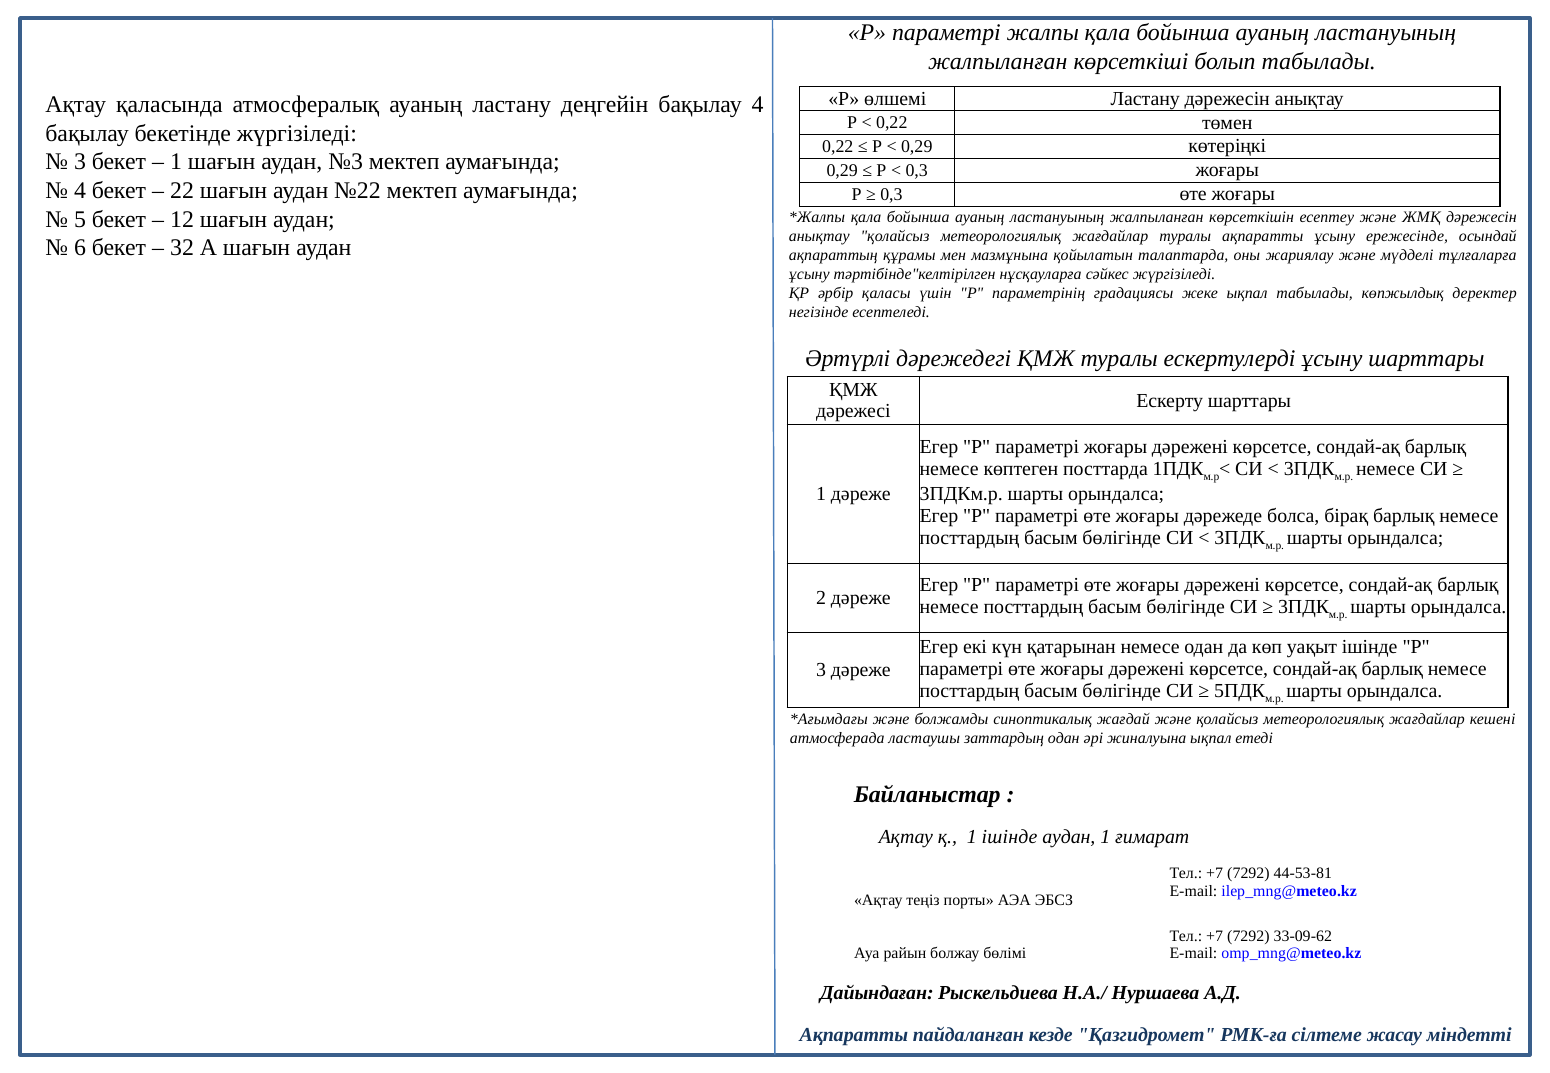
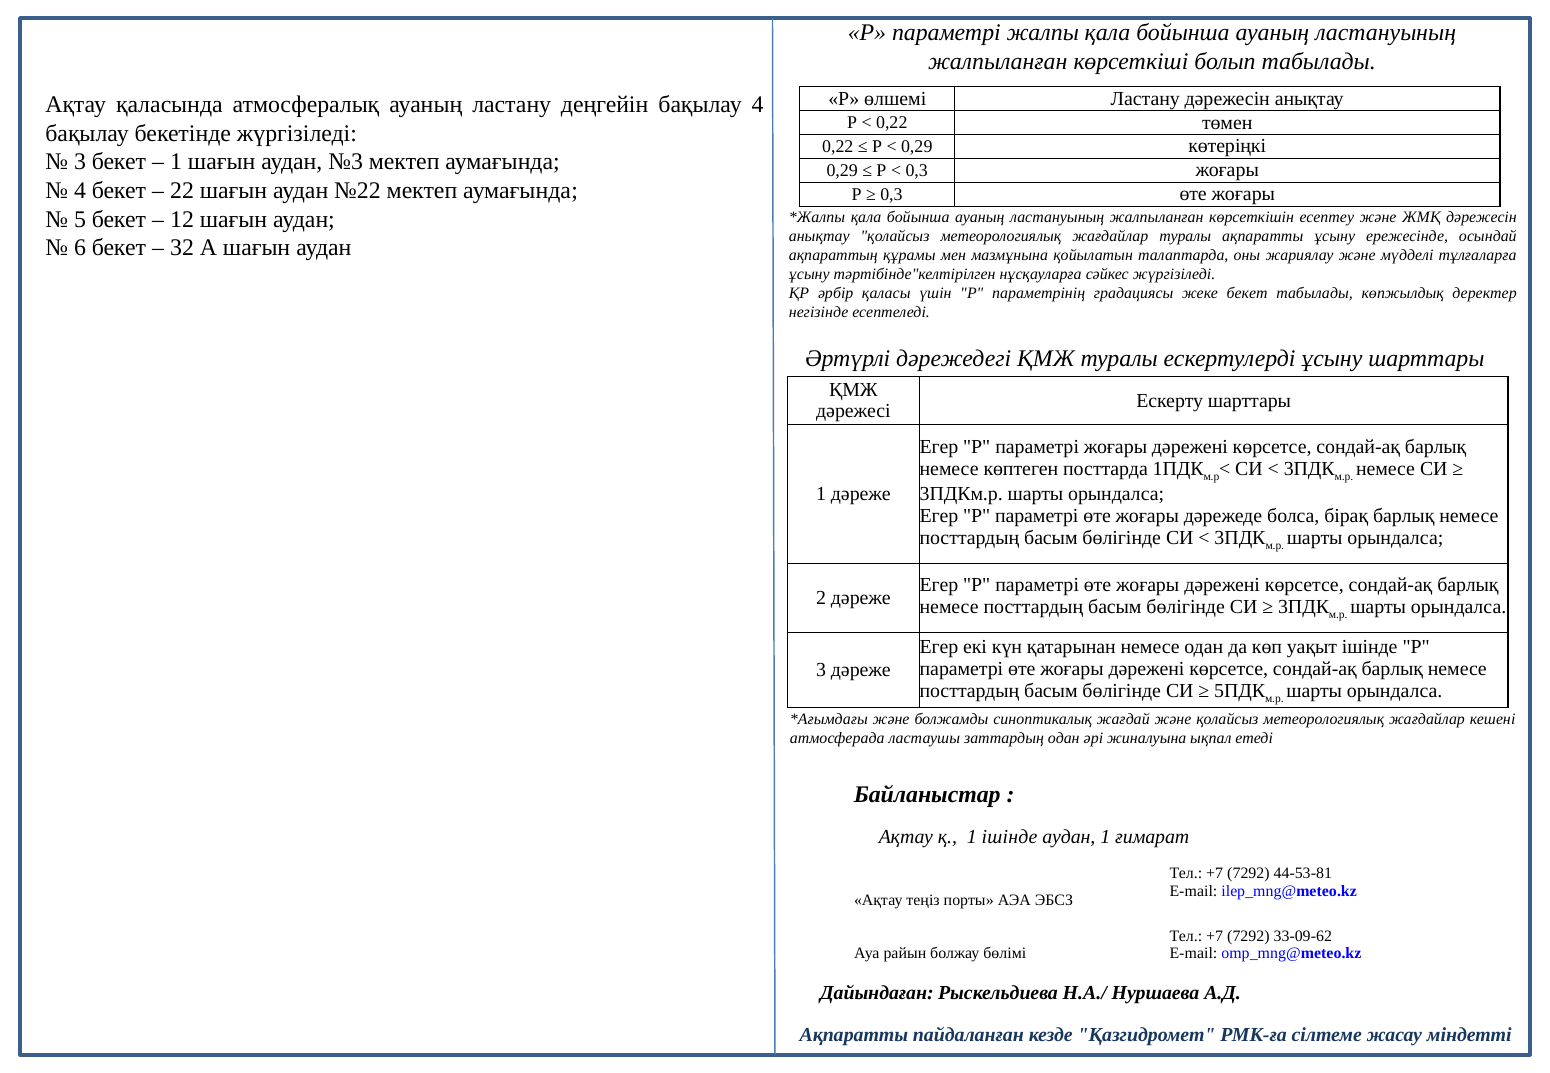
жеке ықпал: ықпал -> бекет (1247, 293)
